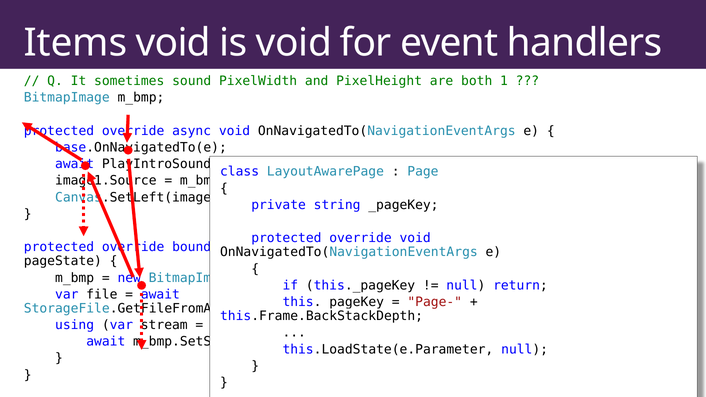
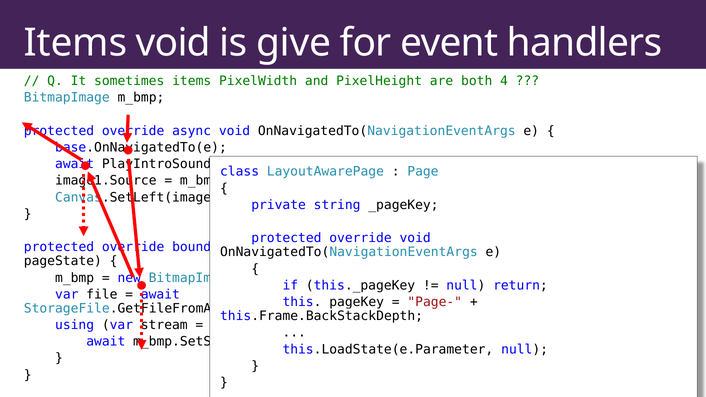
is void: void -> give (294, 43)
sometimes sound: sound -> items (192, 81)
1: 1 -> 4 (504, 81)
